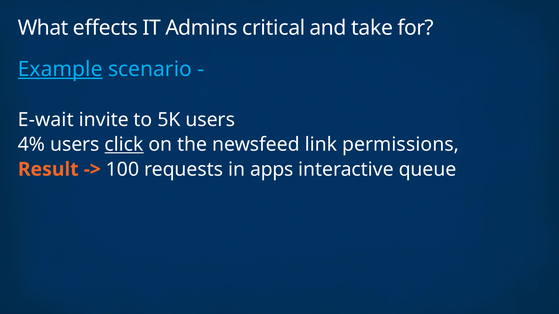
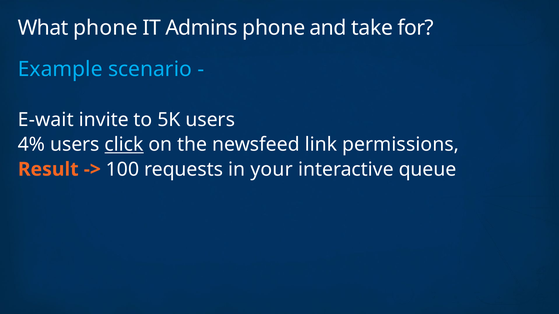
What effects: effects -> phone (105, 28)
Admins critical: critical -> phone (274, 28)
Example underline: present -> none (60, 69)
apps: apps -> your (272, 170)
